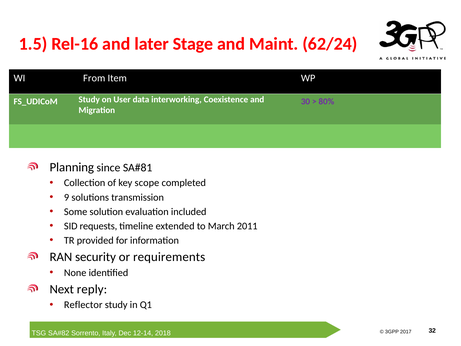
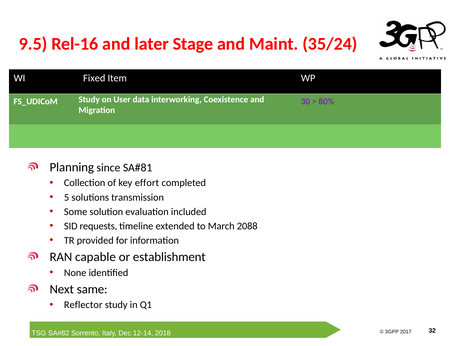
1.5: 1.5 -> 9.5 (33, 44)
62/24: 62/24 -> 35/24 (330, 44)
From: From -> Fixed (94, 78)
scope: scope -> effort (147, 183)
9: 9 -> 5 (67, 197)
2011: 2011 -> 2088 (247, 226)
security: security -> capable (95, 257)
requirements: requirements -> establishment (169, 257)
reply: reply -> same (92, 289)
